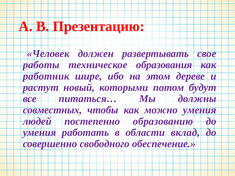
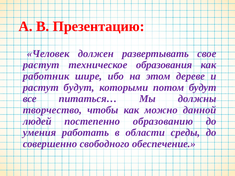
работы: работы -> растут (41, 65)
растут новый: новый -> будут (79, 88)
совместных: совместных -> творчество (52, 110)
можно умения: умения -> данной (200, 110)
вклад: вклад -> среды (185, 133)
